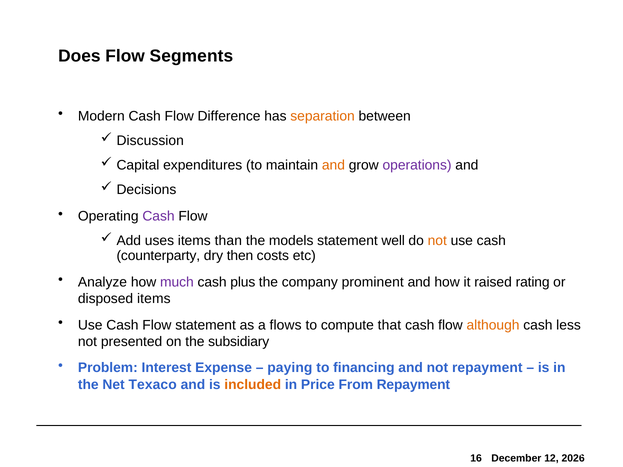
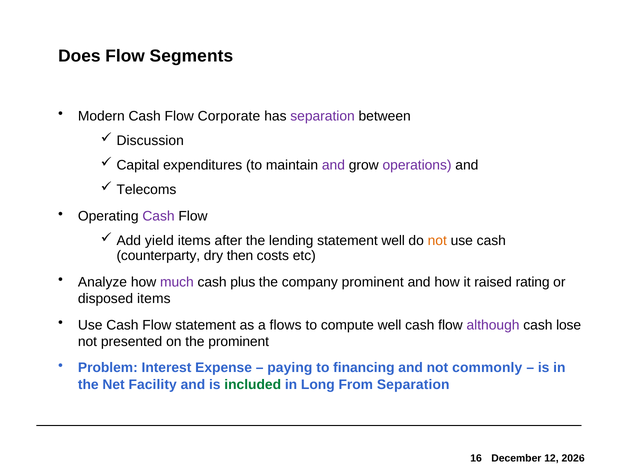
Difference: Difference -> Corporate (229, 116)
separation colour: orange -> purple (323, 116)
and colour: orange -> purple (333, 165)
Decisions: Decisions -> Telecoms (146, 190)
uses: uses -> yield (159, 241)
than: than -> after (228, 241)
models: models -> lending (291, 241)
compute that: that -> well (390, 325)
although colour: orange -> purple (493, 325)
less: less -> lose (569, 325)
the subsidiary: subsidiary -> prominent (239, 342)
not repayment: repayment -> commonly (487, 368)
Texaco: Texaco -> Facility (153, 385)
included colour: orange -> green (253, 385)
Price: Price -> Long (318, 385)
From Repayment: Repayment -> Separation (413, 385)
